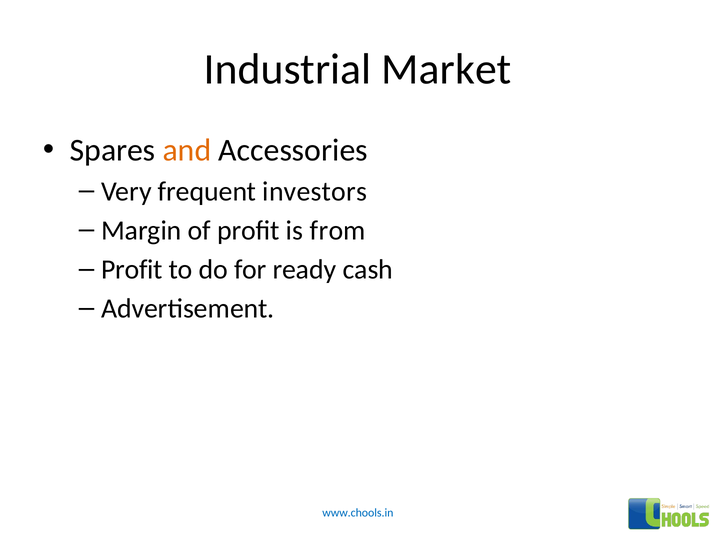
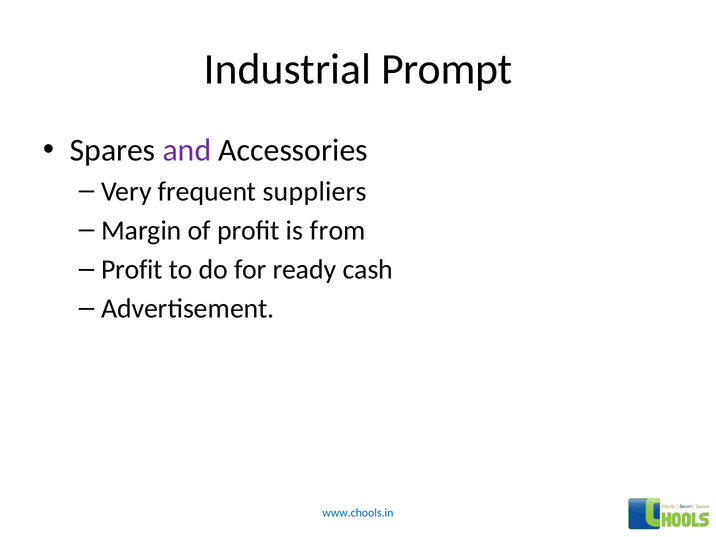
Market: Market -> Prompt (447, 69)
and colour: orange -> purple (187, 150)
investors: investors -> suppliers (315, 191)
